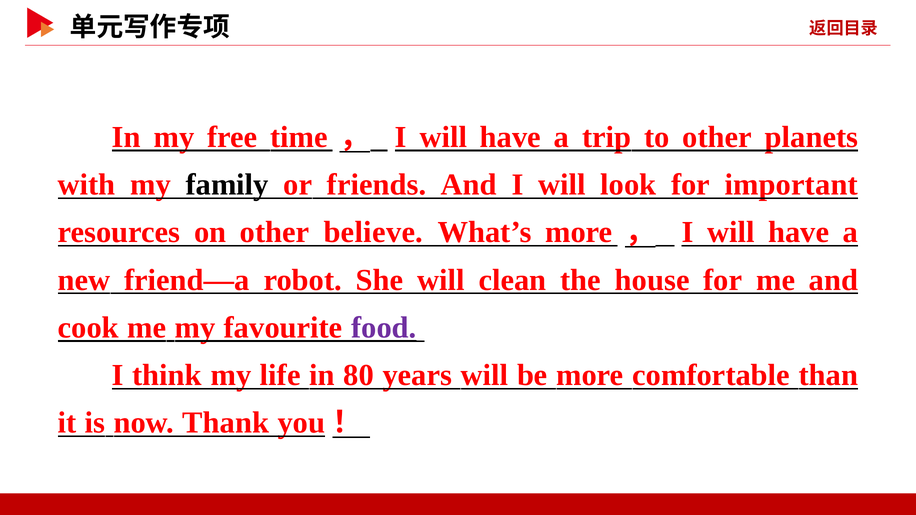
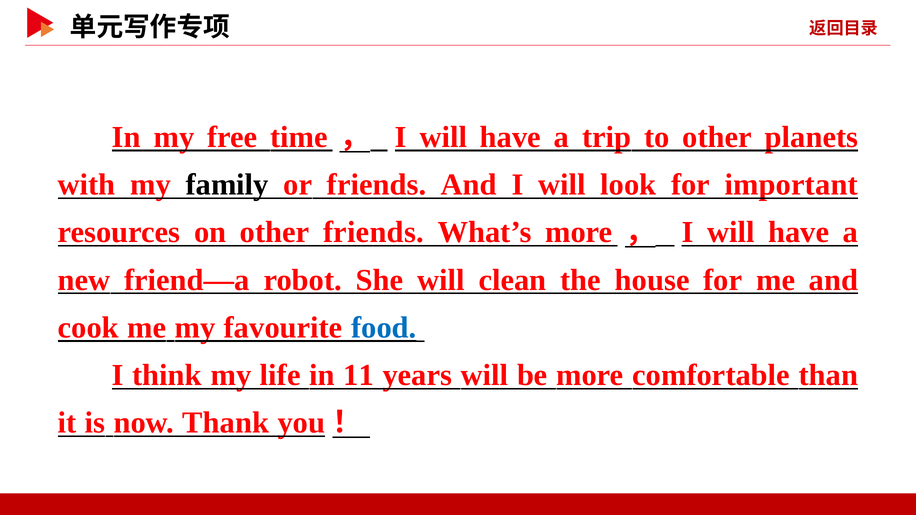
other believe: believe -> friends (373, 232)
food colour: purple -> blue (384, 328)
80: 80 -> 11 (359, 375)
